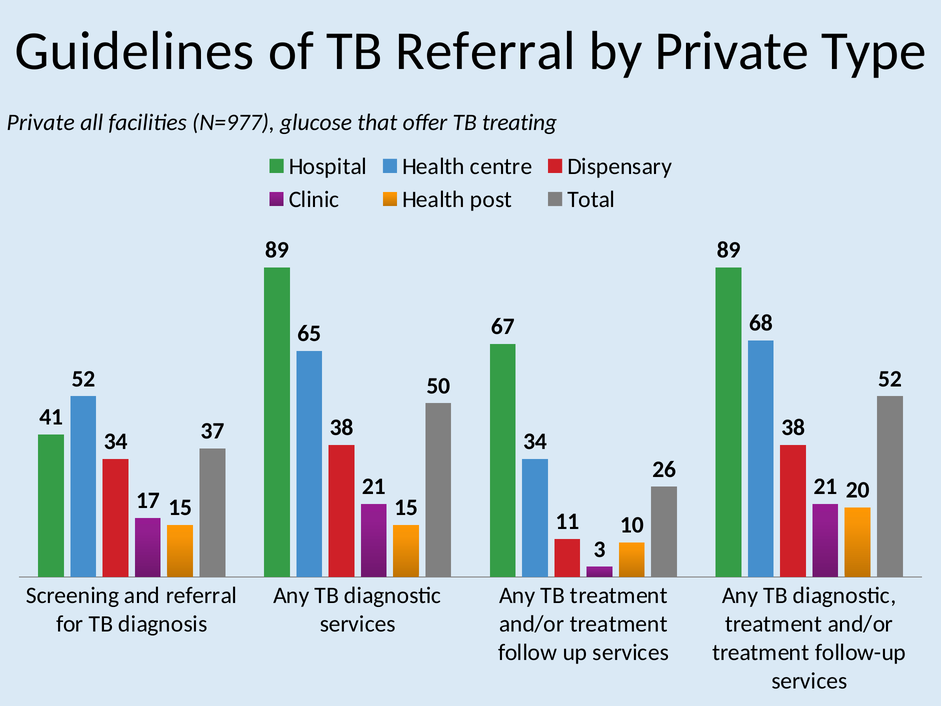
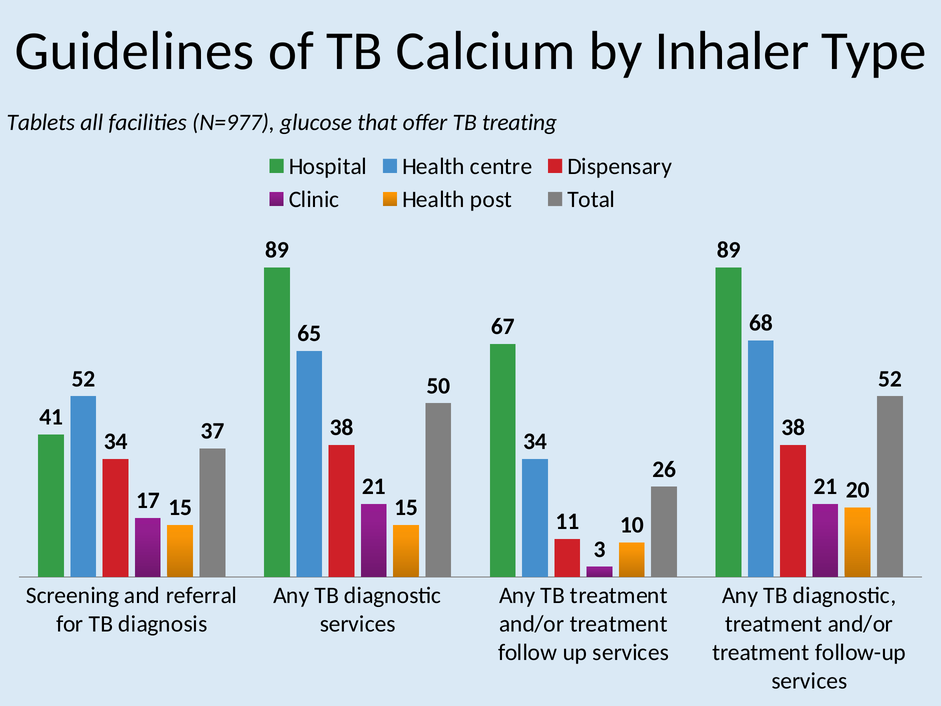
TB Referral: Referral -> Calcium (486, 51)
by Private: Private -> Inhaler (732, 51)
Private: Private -> Tablets (41, 122)
